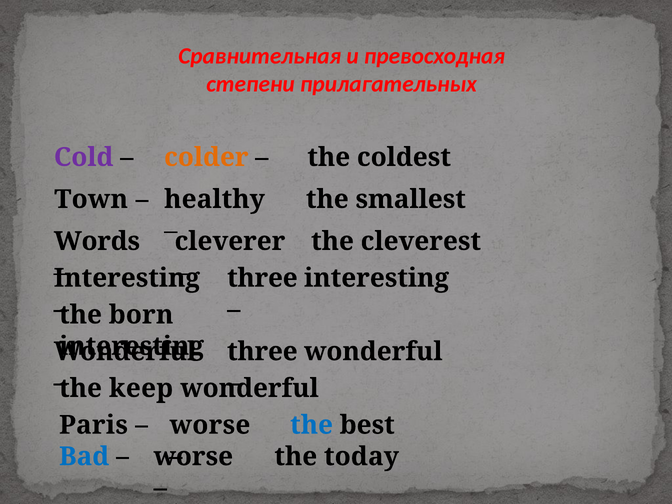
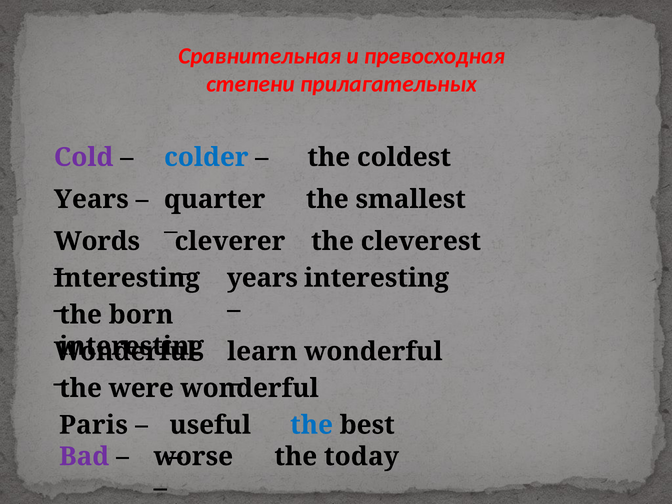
colder colour: orange -> blue (206, 157)
Town: Town -> Years (91, 199)
healthy: healthy -> quarter (215, 199)
three: three -> years (262, 278)
three: three -> learn (262, 352)
keep: keep -> were (141, 388)
worse: worse -> useful (210, 425)
Bad colour: blue -> purple (84, 457)
